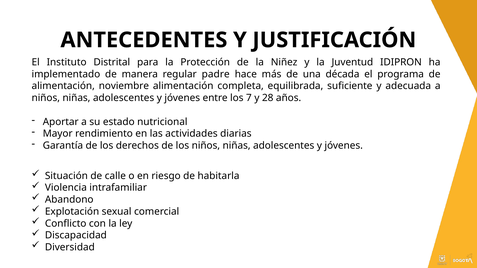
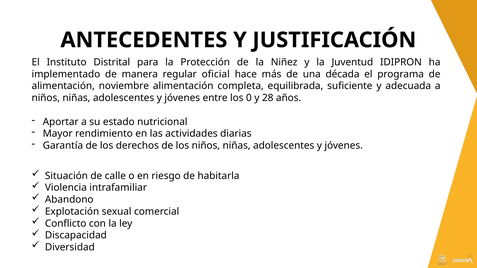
padre: padre -> oficial (216, 74)
7: 7 -> 0 (249, 98)
